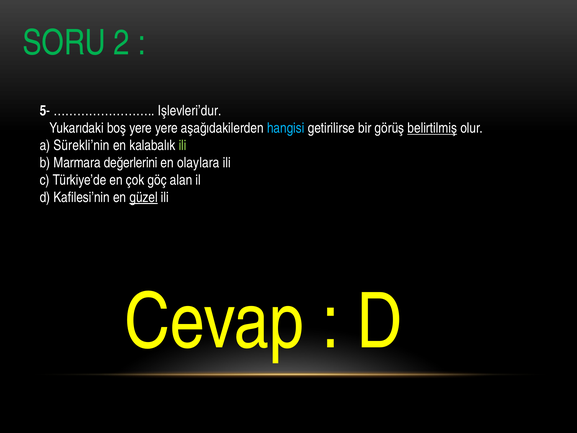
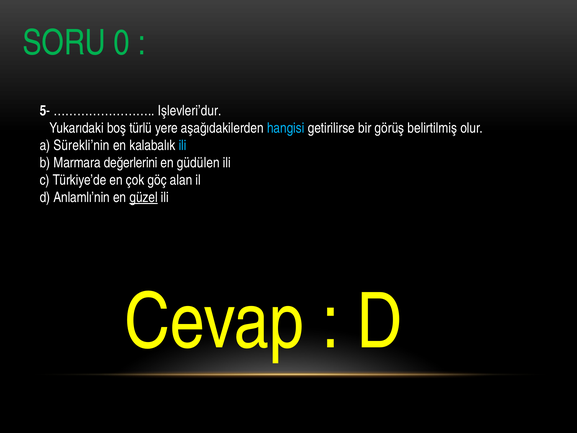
2: 2 -> 0 (122, 43)
boş yere: yere -> türlü (141, 128)
belirtilmiş underline: present -> none (432, 128)
ili colour: light green -> light blue (183, 145)
olaylara: olaylara -> güdülen (198, 163)
Kafilesi’nin: Kafilesi’nin -> Anlamlı’nin (82, 197)
